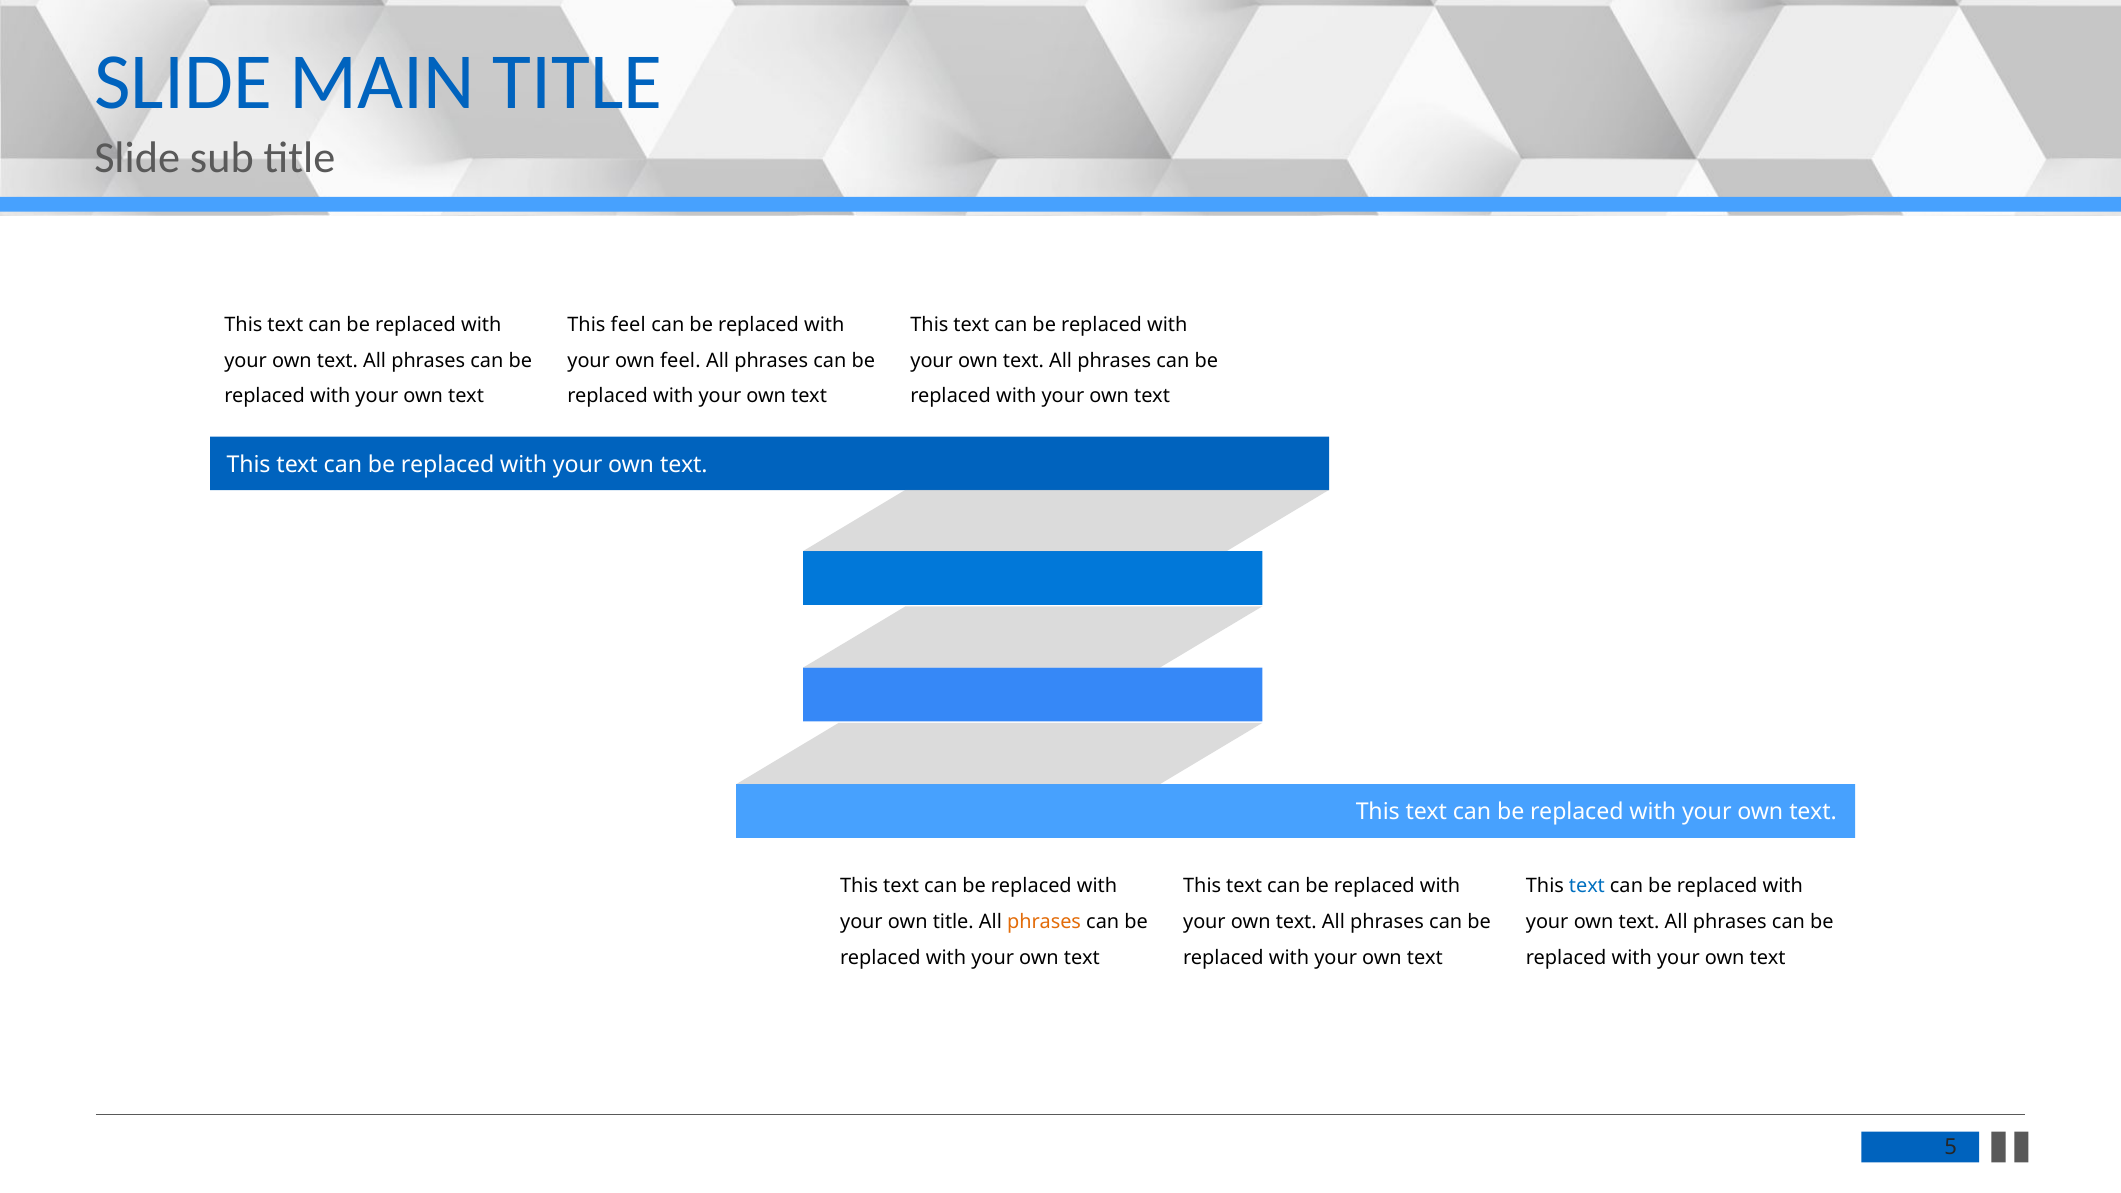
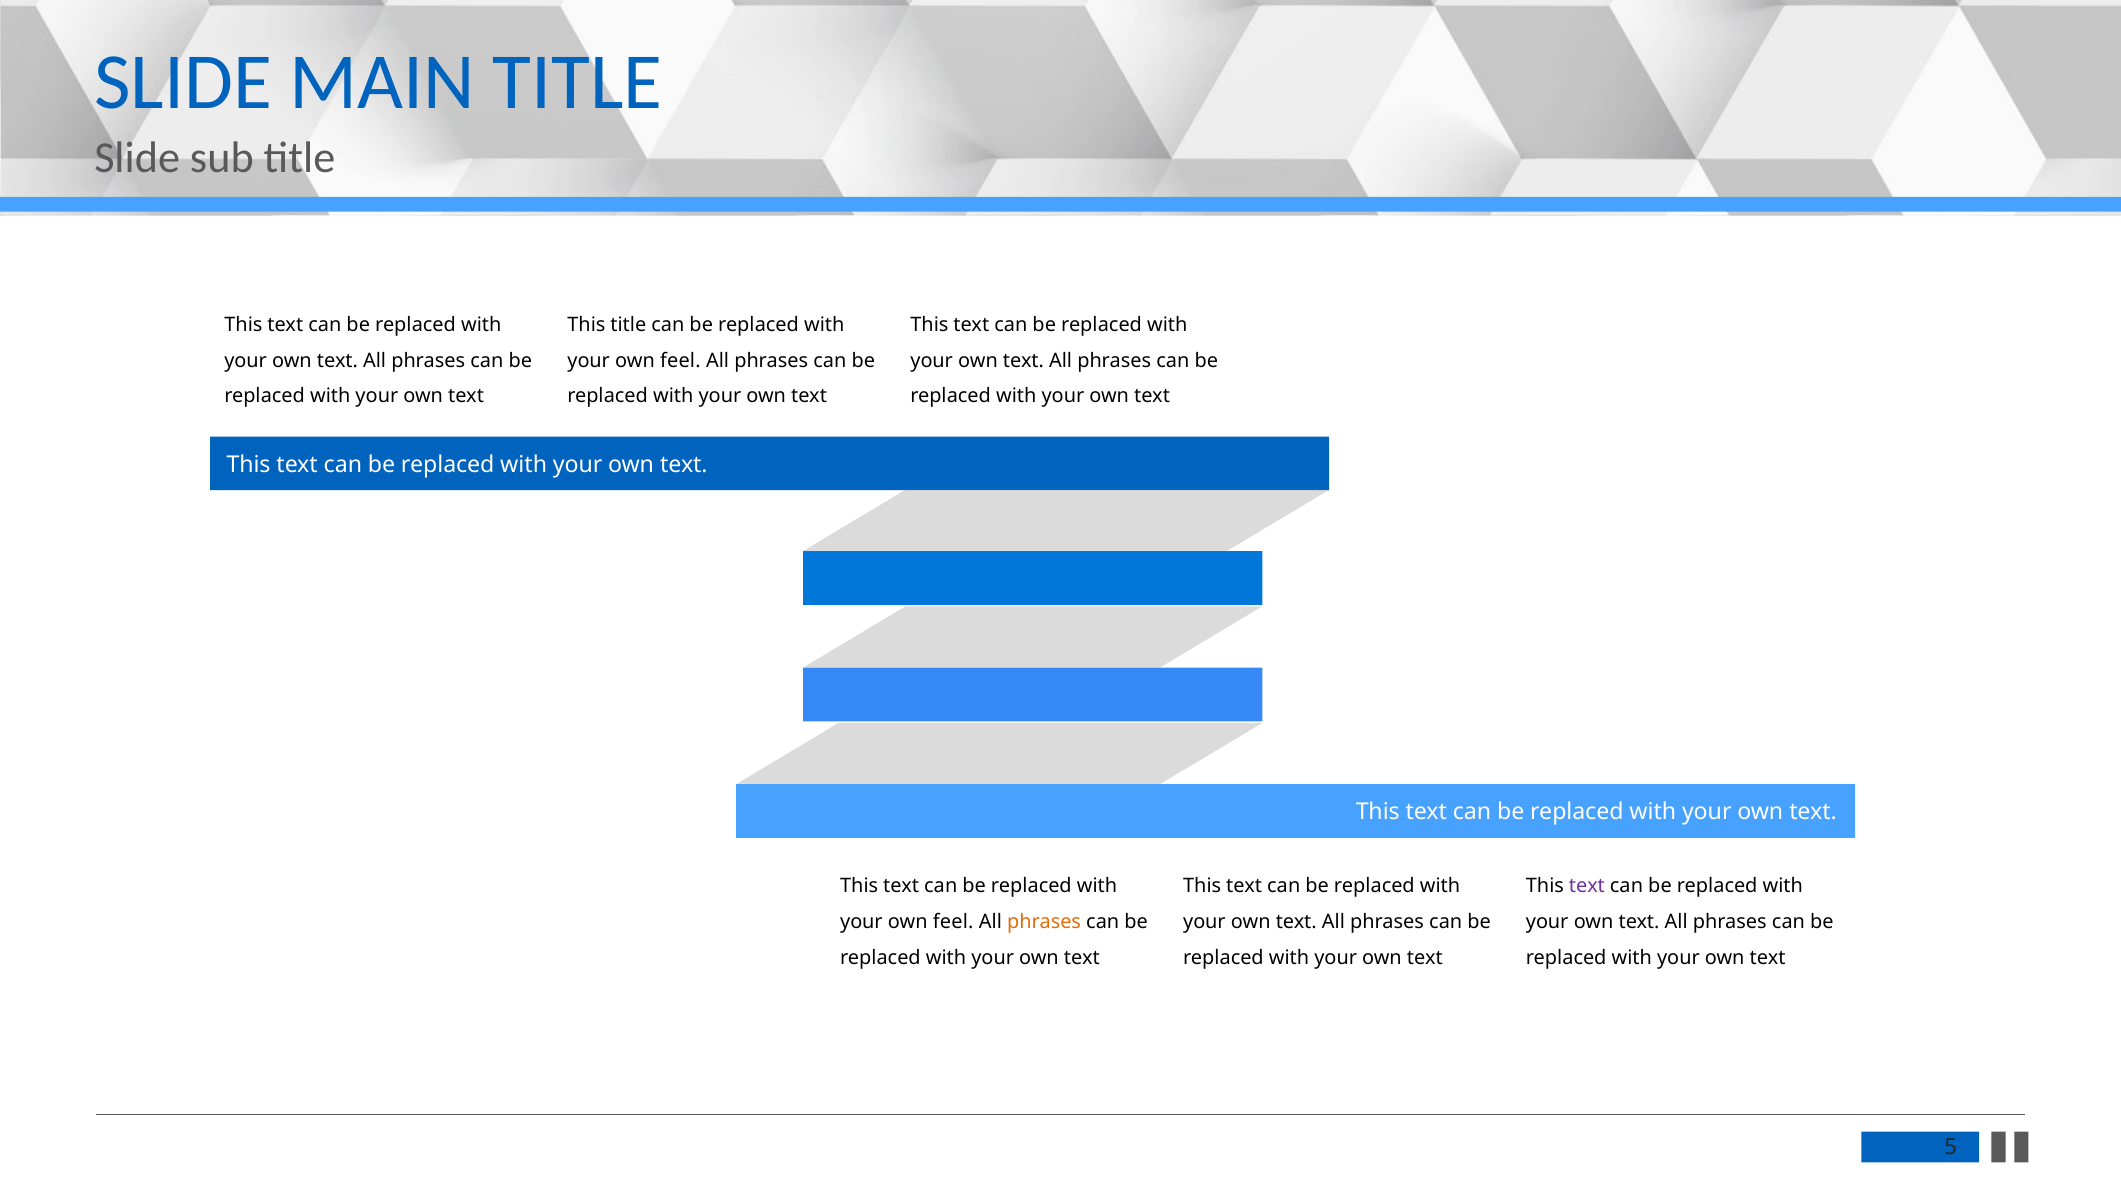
This feel: feel -> title (628, 325)
text colour: blue -> purple (1587, 886)
title: title -> feel (953, 922)
